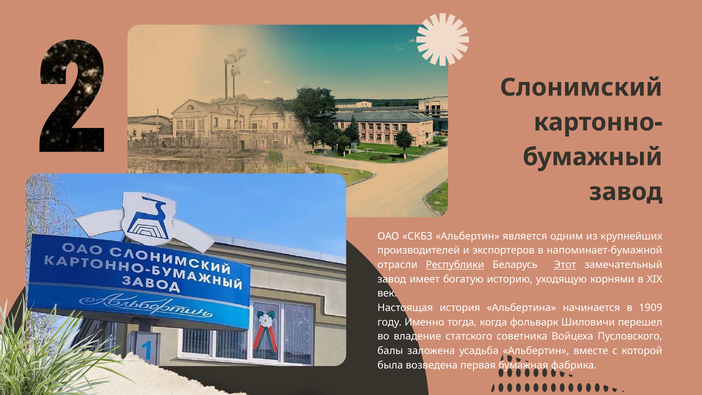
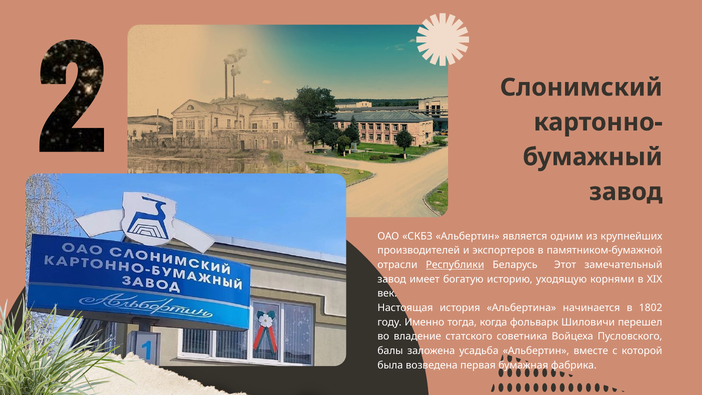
напоминает-бумажной: напоминает-бумажной -> памятником-бумажной (604, 251)
Этот underline: present -> none (565, 265)
1909: 1909 -> 1802 (651, 308)
